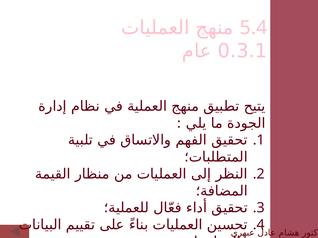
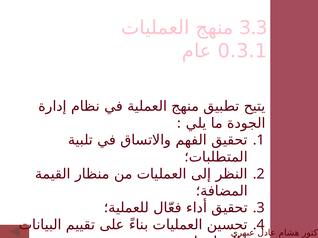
5.4: 5.4 -> 3.3 (253, 28)
